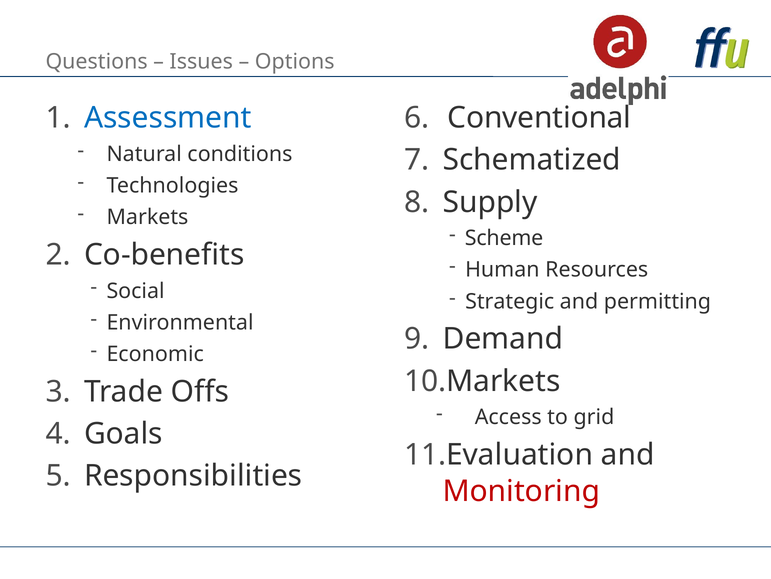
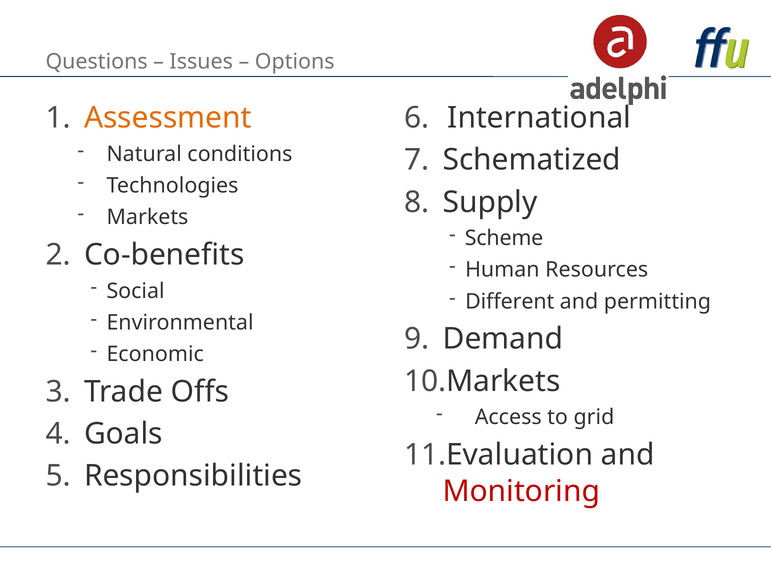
Assessment colour: blue -> orange (168, 118)
Conventional: Conventional -> International (539, 118)
Strategic: Strategic -> Different (510, 301)
